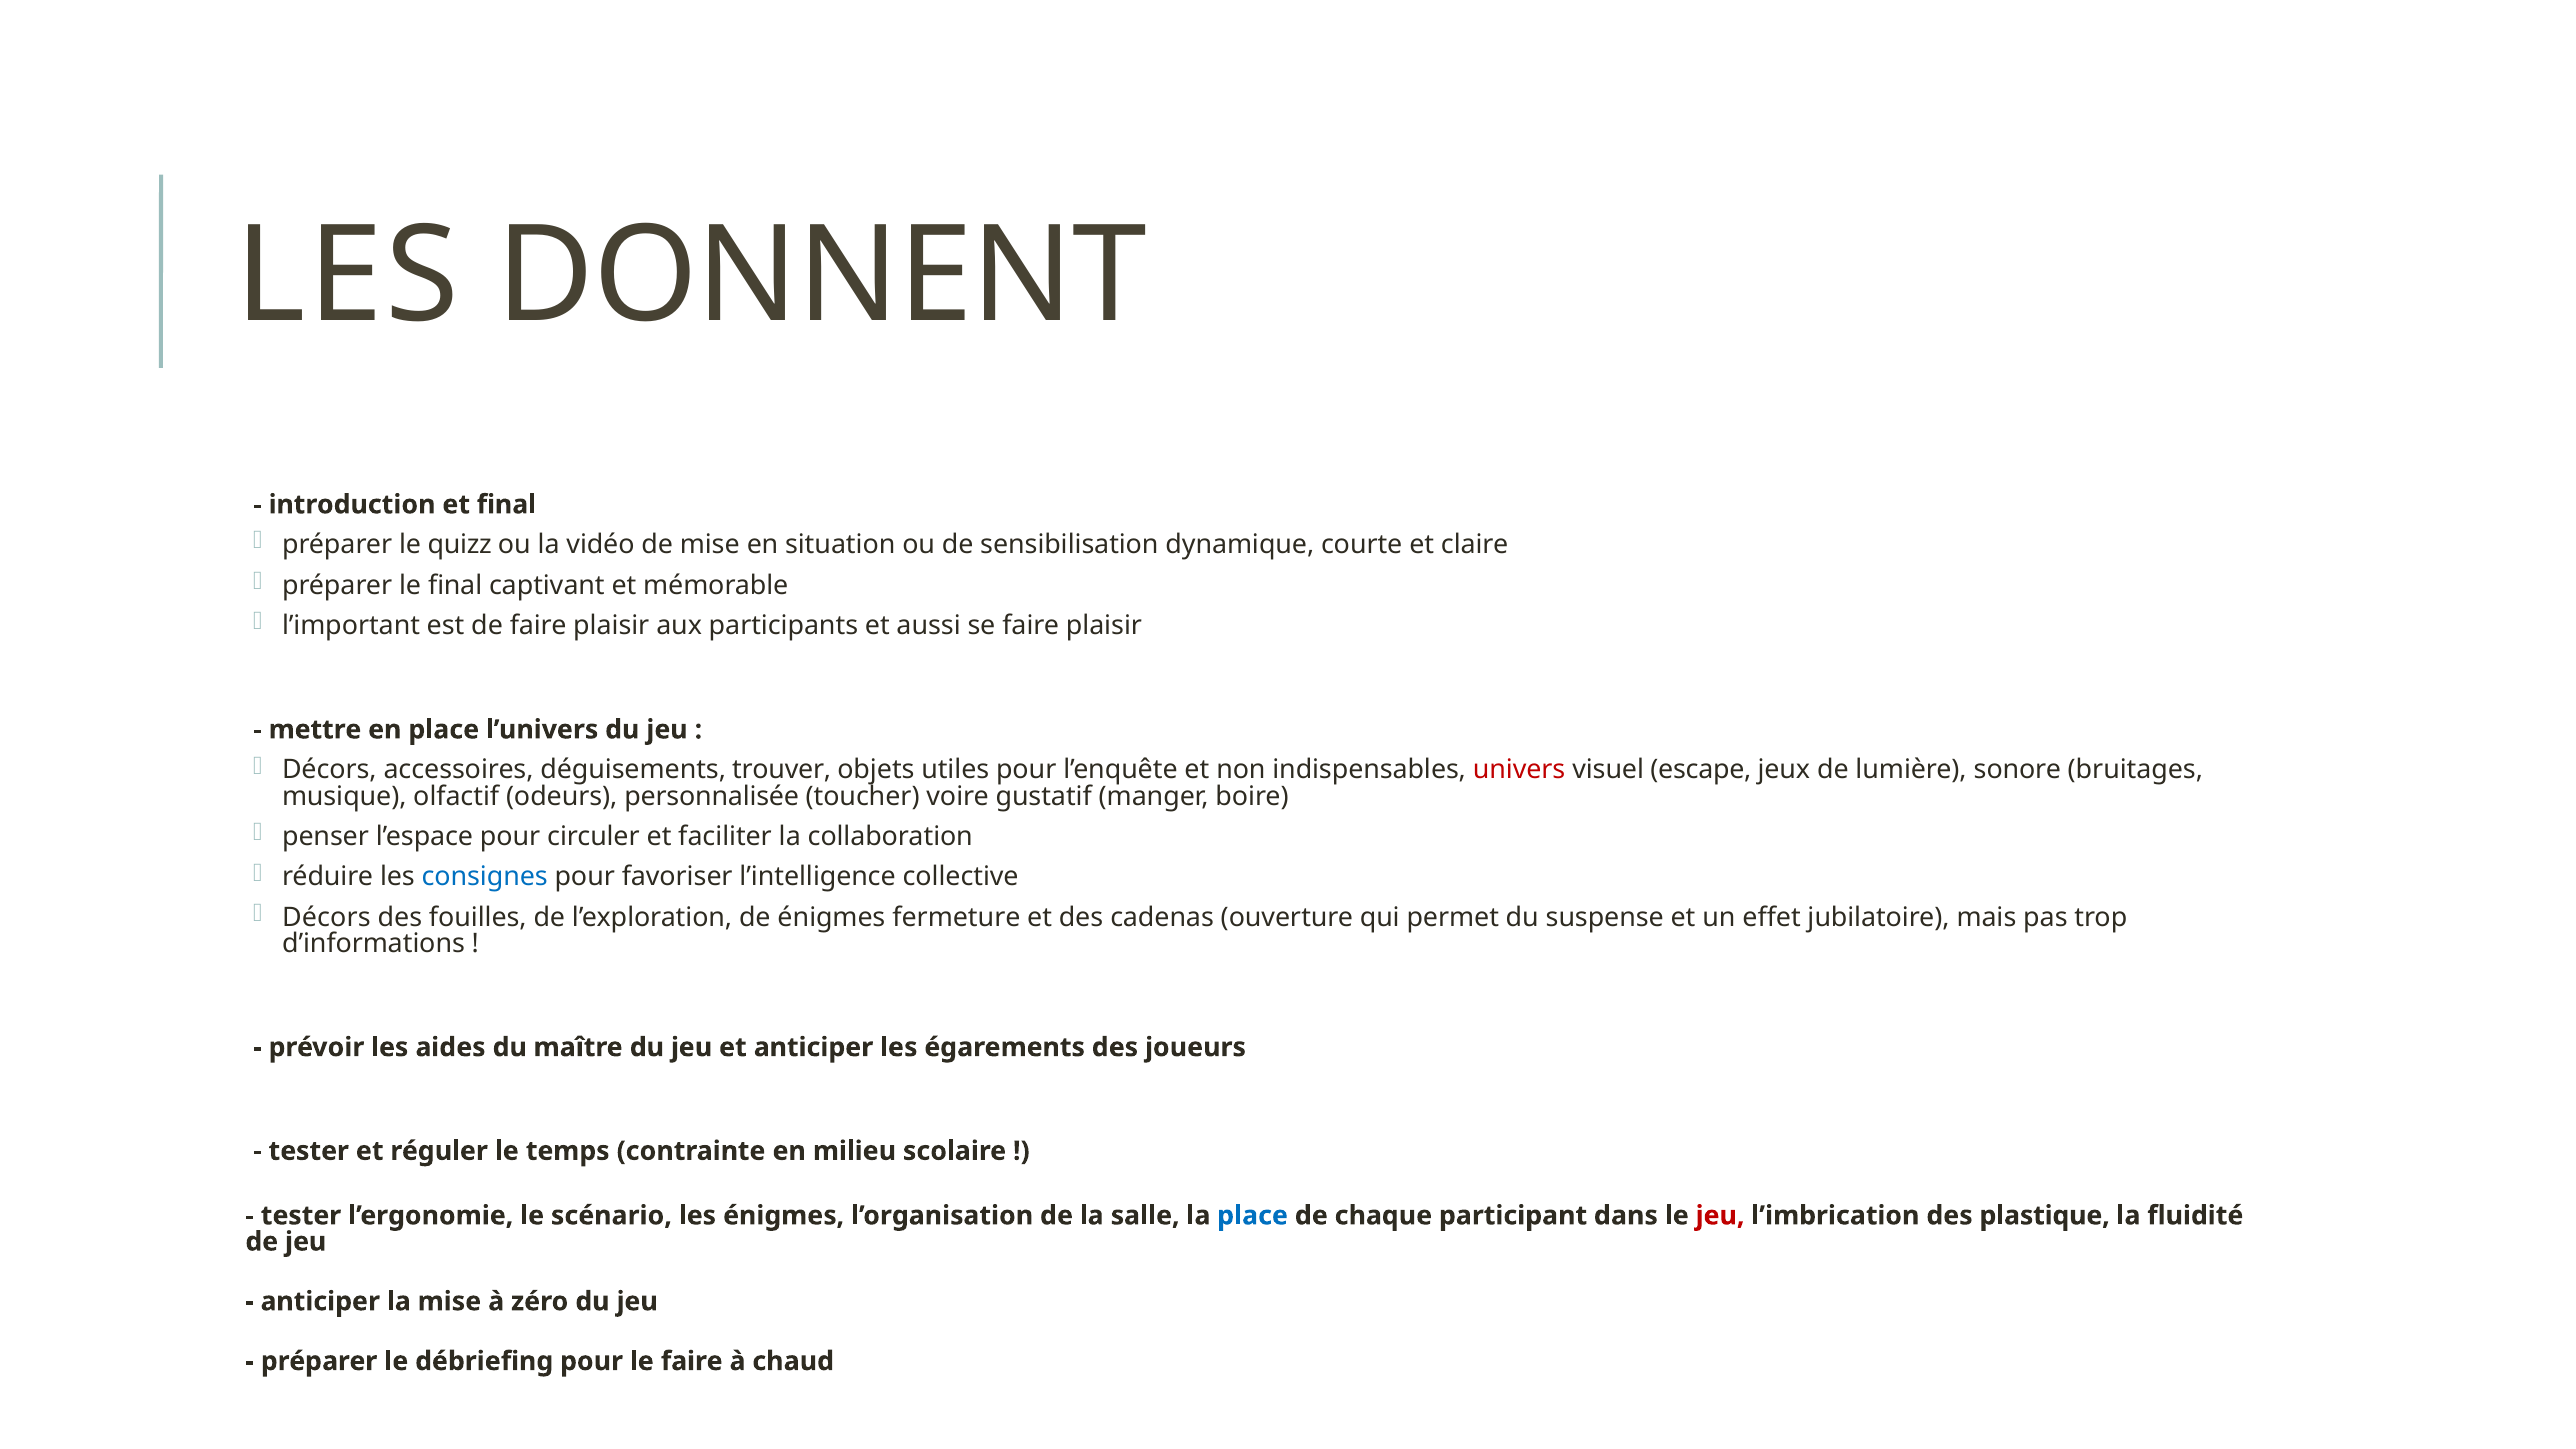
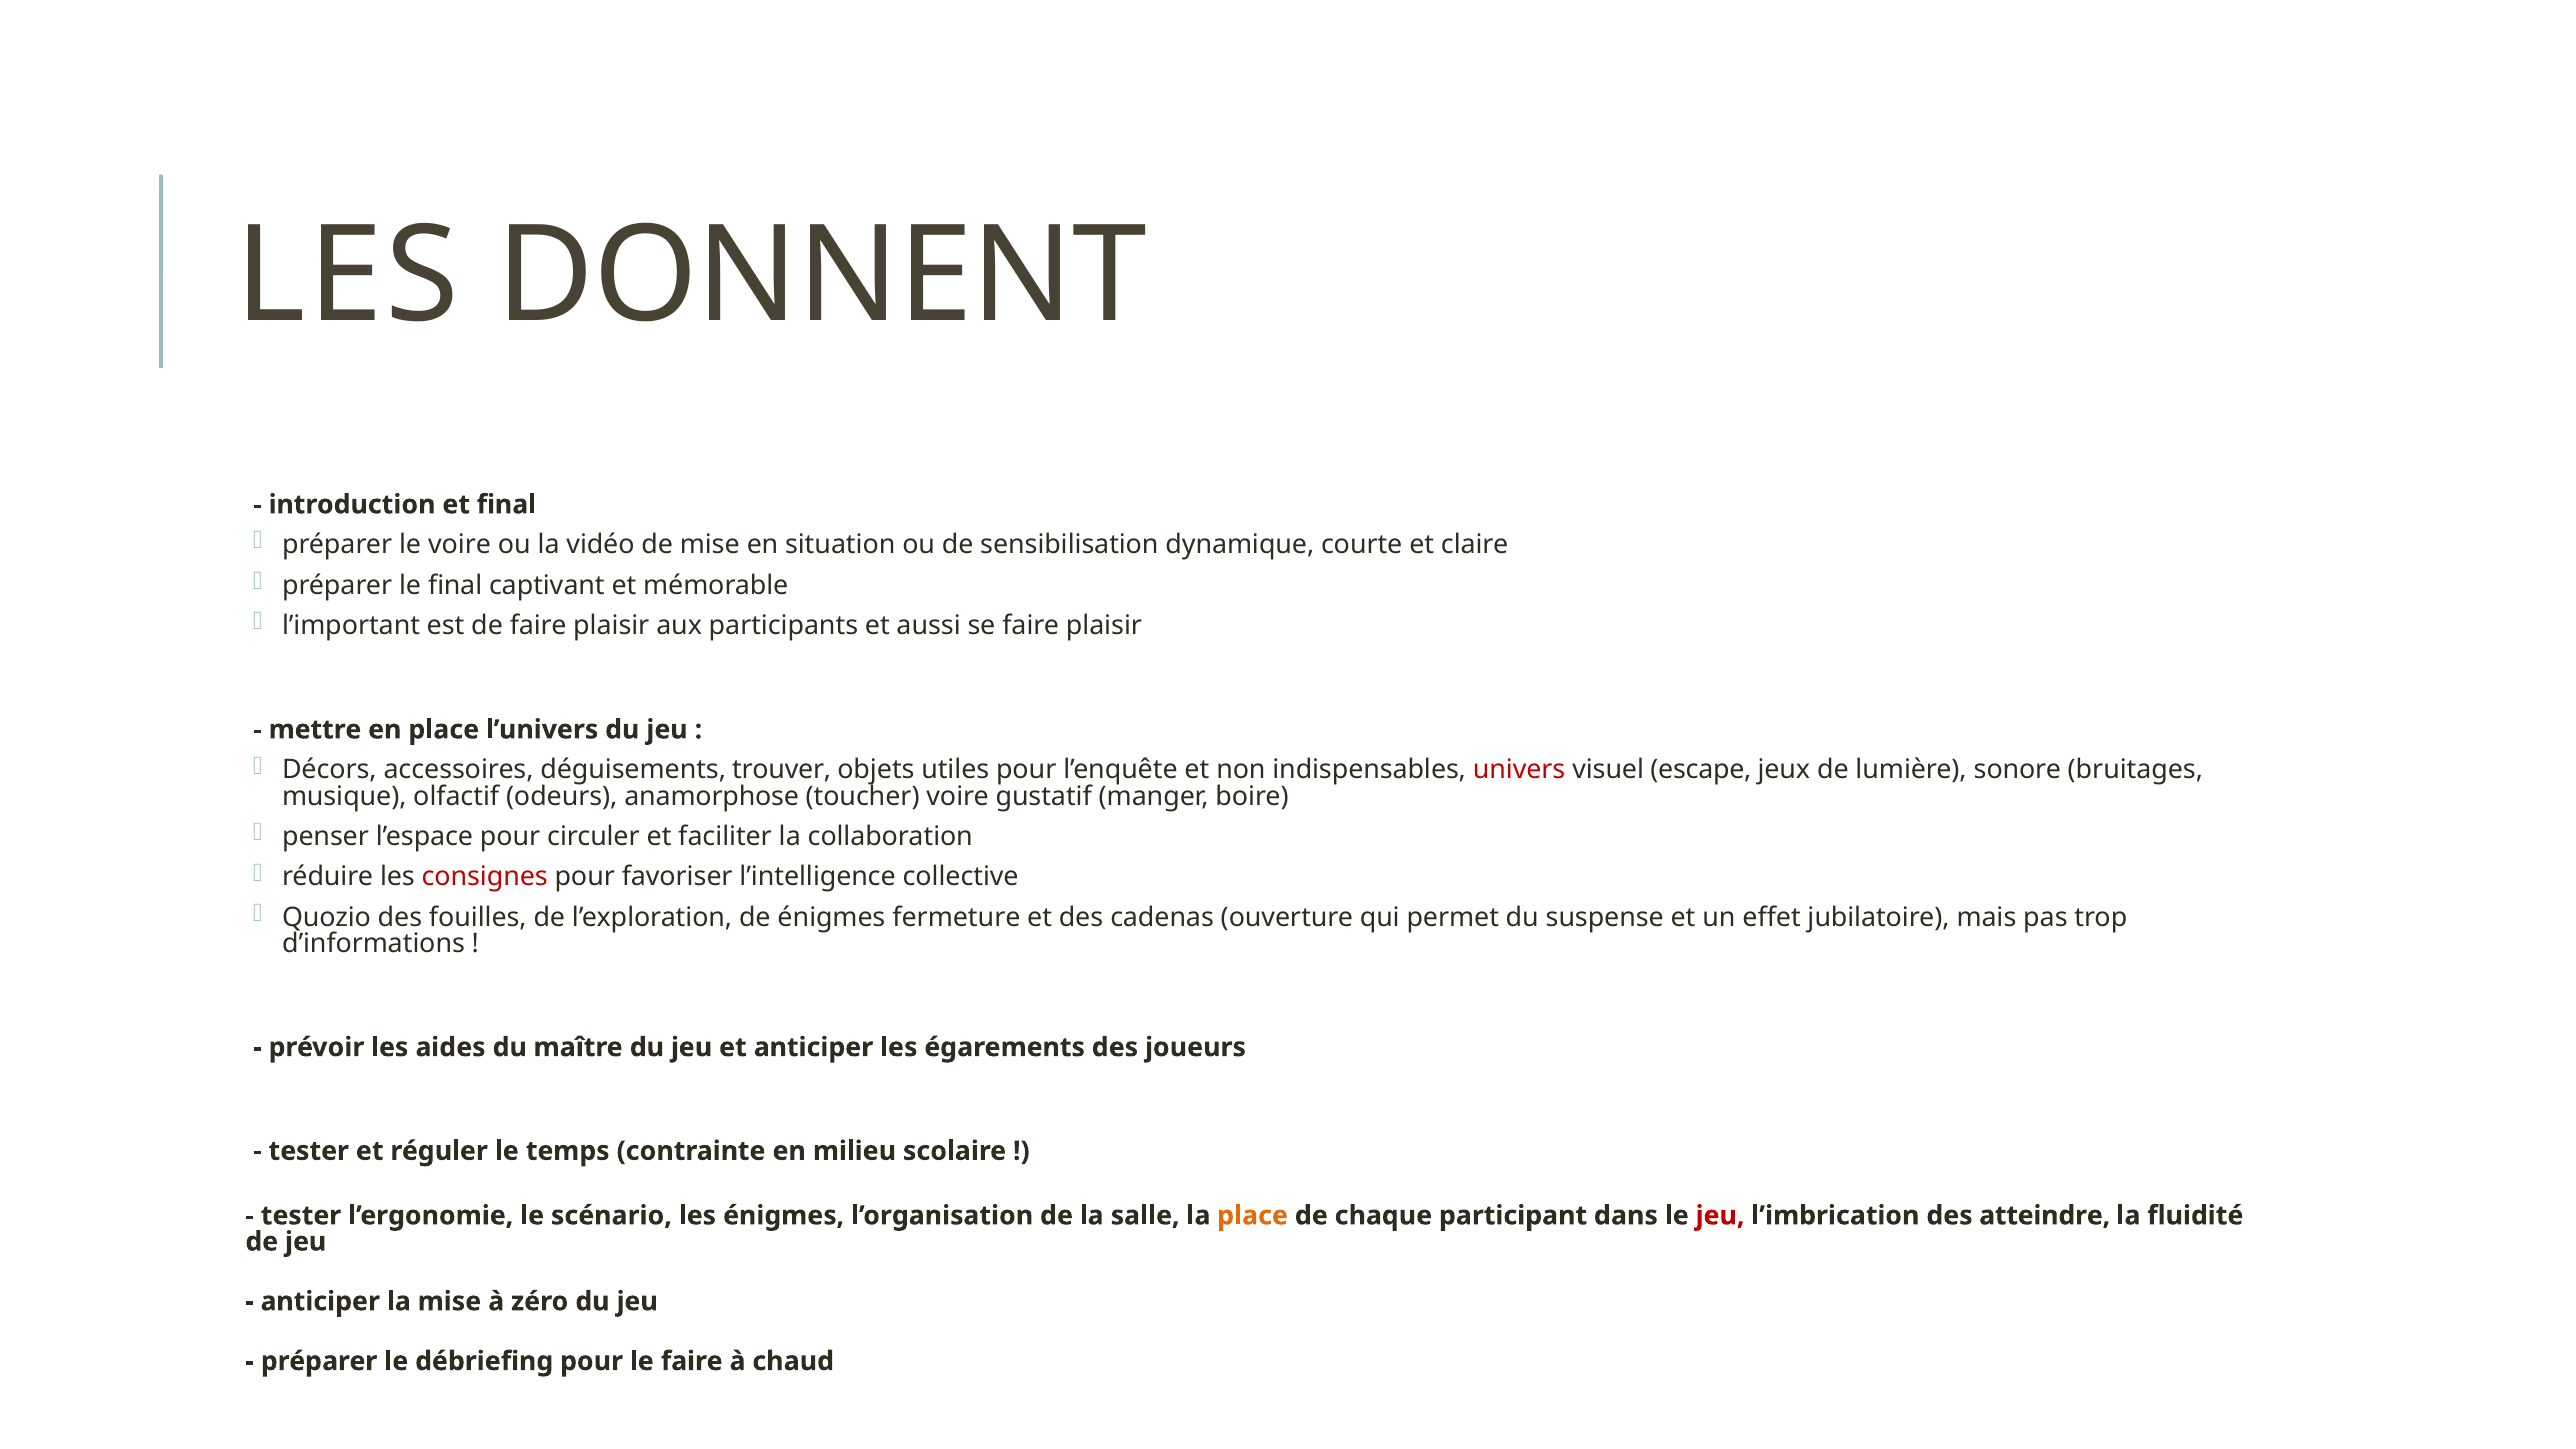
le quizz: quizz -> voire (460, 545)
personnalisée: personnalisée -> anamorphose (712, 796)
consignes colour: blue -> red (485, 877)
Décors: Décors -> Quozio (327, 918)
place colour: blue -> orange (1253, 1216)
plastique: plastique -> atteindre (2045, 1216)
